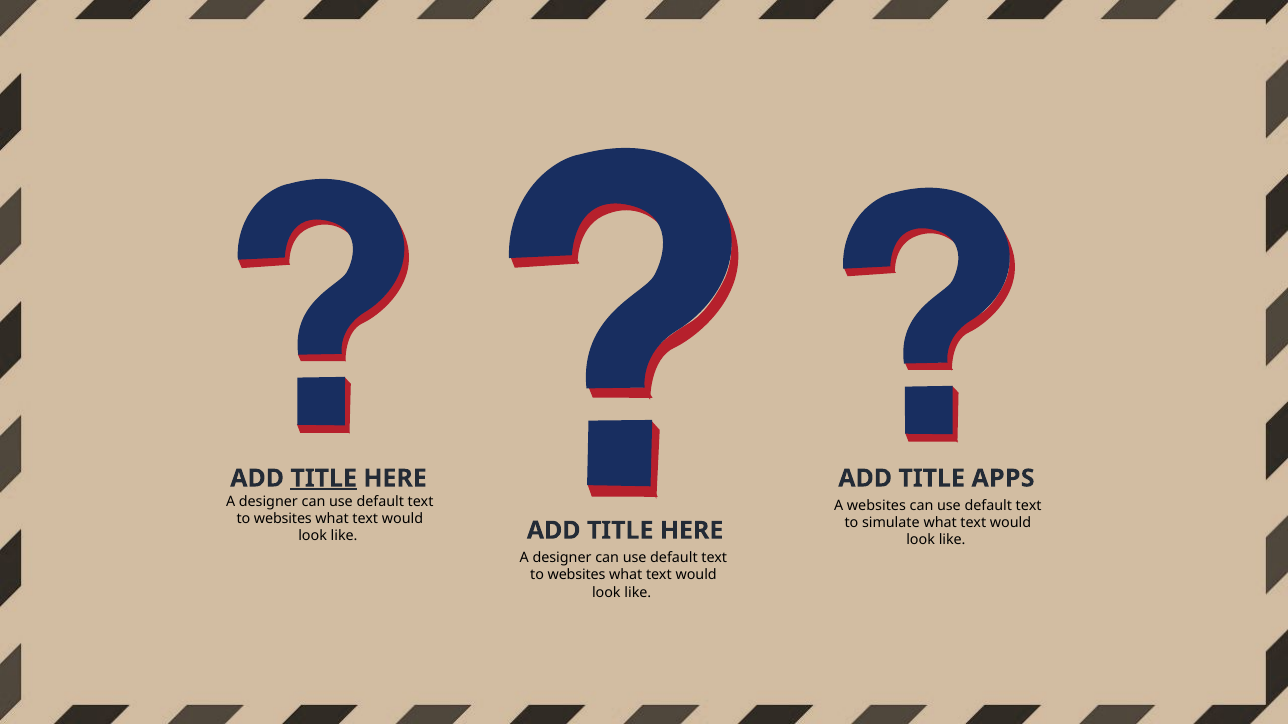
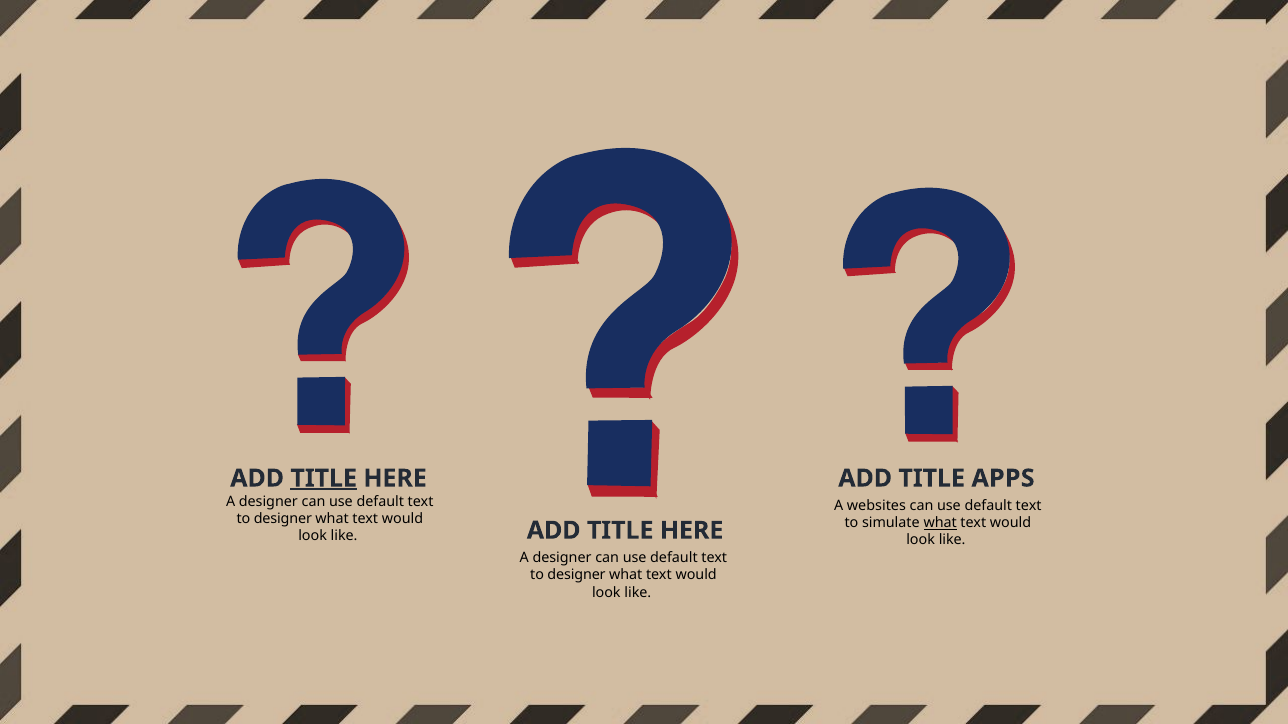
websites: websites -> designer (283, 519)
what underline: none -> present (940, 523)
websites: websites -> designer (577, 576)
